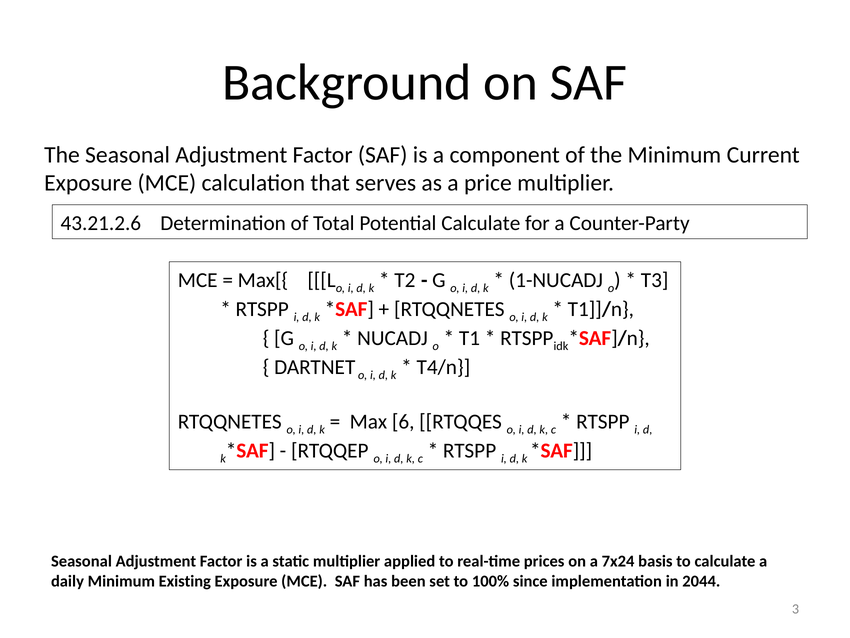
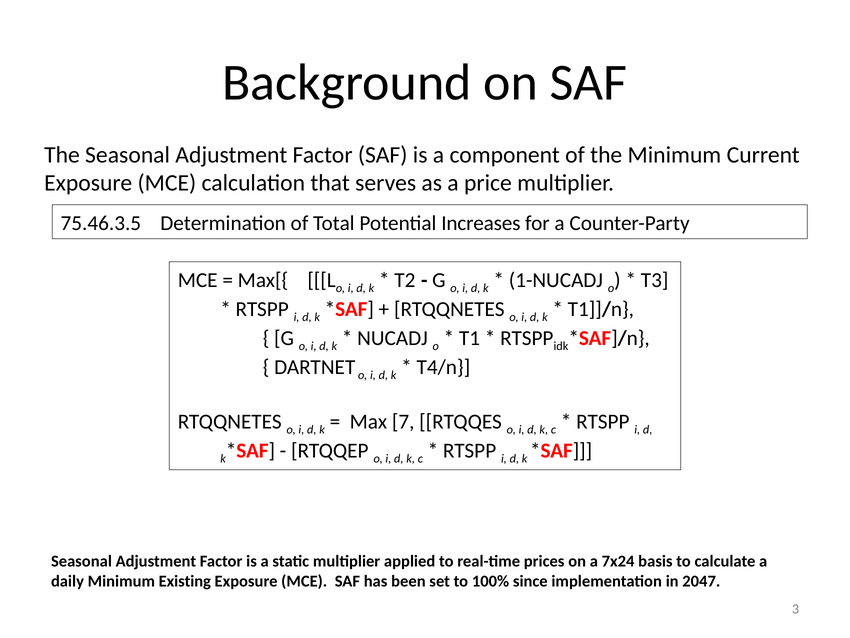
43.21.2.6: 43.21.2.6 -> 75.46.3.5 (101, 223)
Potential Calculate: Calculate -> Increases (481, 223)
6: 6 -> 7 (403, 421)
2044: 2044 -> 2047 (701, 581)
